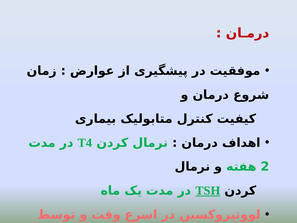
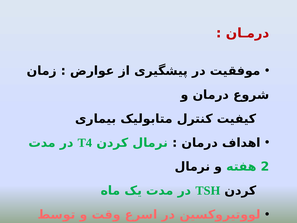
TSH underline: present -> none (208, 190)
